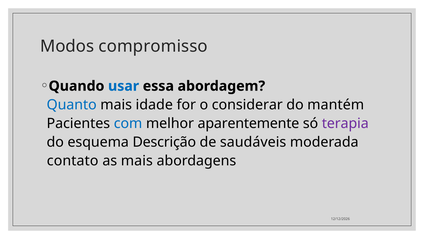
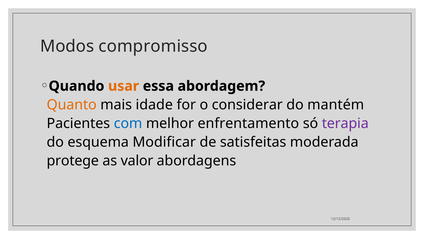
usar colour: blue -> orange (124, 86)
Quanto colour: blue -> orange (72, 105)
aparentemente: aparentemente -> enfrentamento (248, 123)
Descrição: Descrição -> Modificar (164, 142)
saudáveis: saudáveis -> satisfeitas (253, 142)
contato: contato -> protege (73, 161)
as mais: mais -> valor (137, 161)
